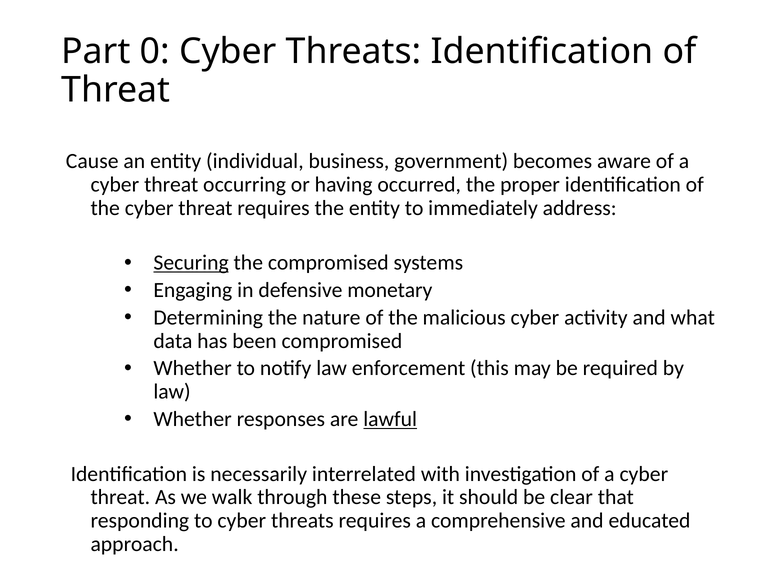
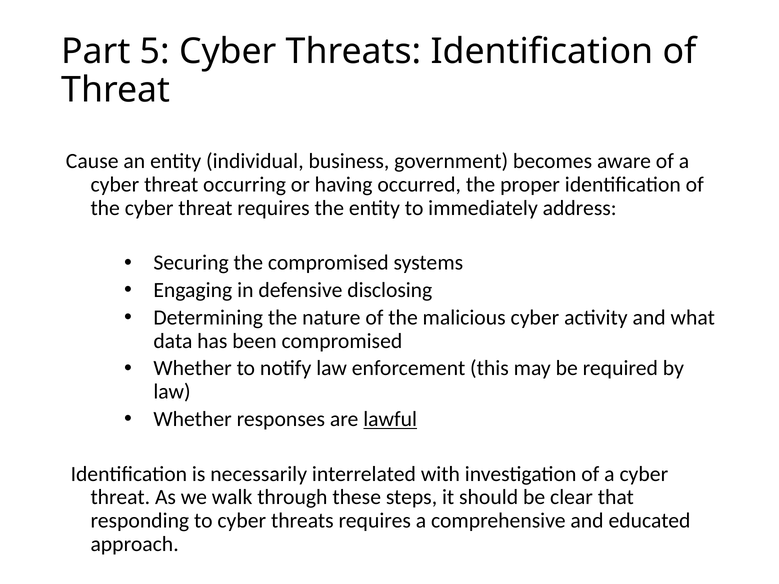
0: 0 -> 5 (155, 52)
Securing underline: present -> none (191, 263)
monetary: monetary -> disclosing (390, 290)
